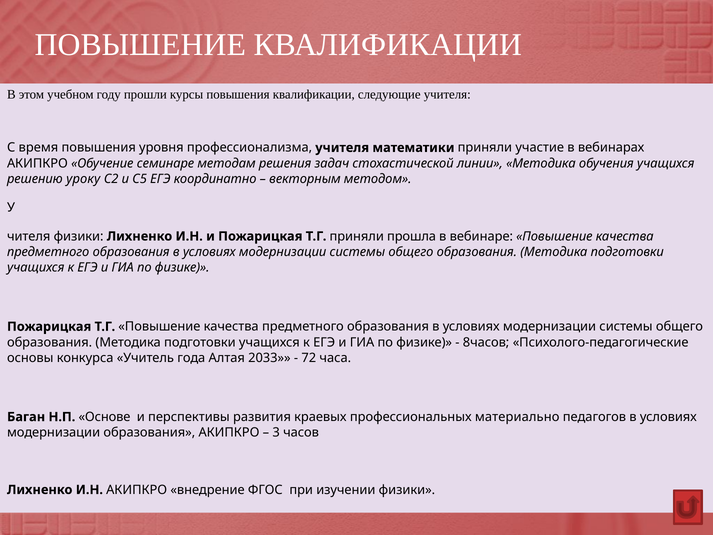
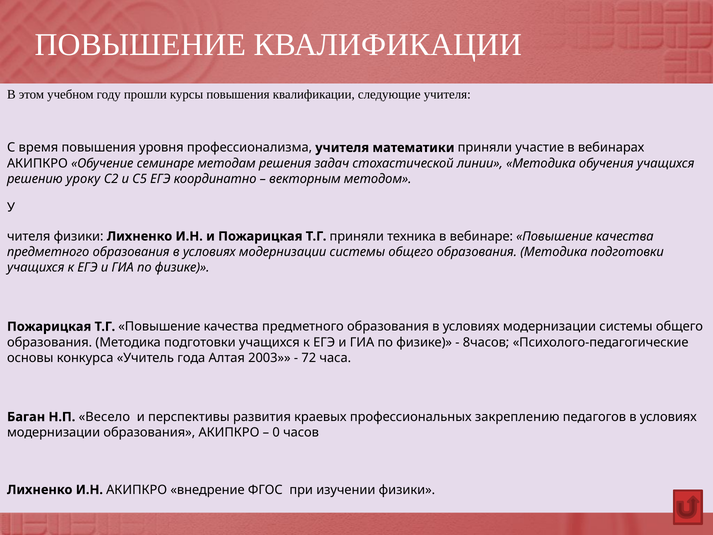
прошла: прошла -> техника (412, 236)
2033: 2033 -> 2003 (269, 358)
Основе: Основе -> Весело (104, 417)
материально: материально -> закреплению (517, 417)
3: 3 -> 0 (276, 432)
